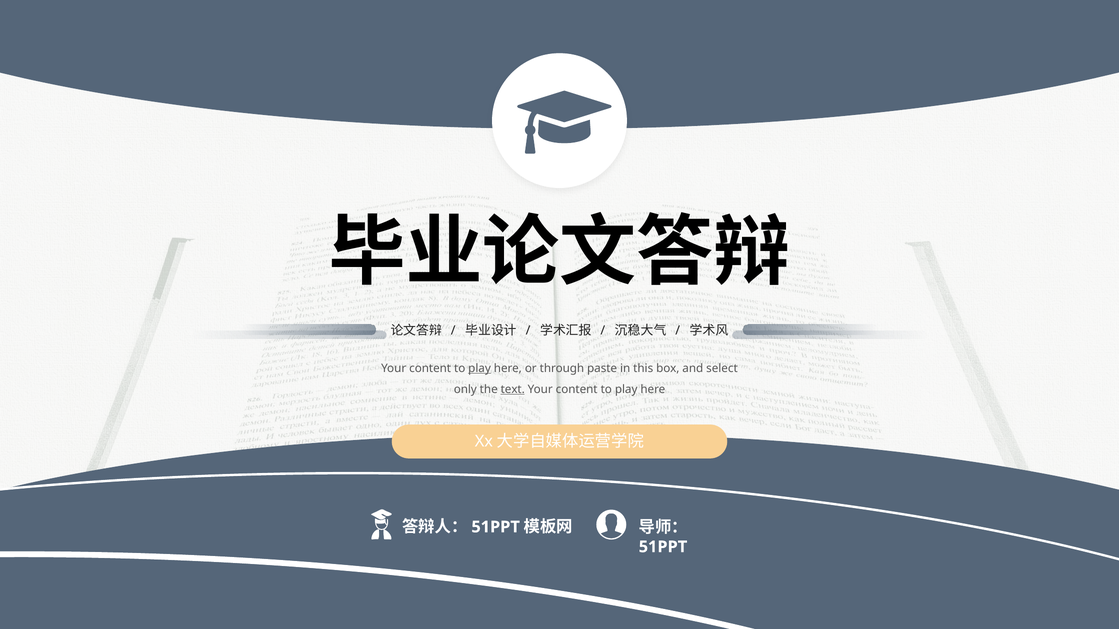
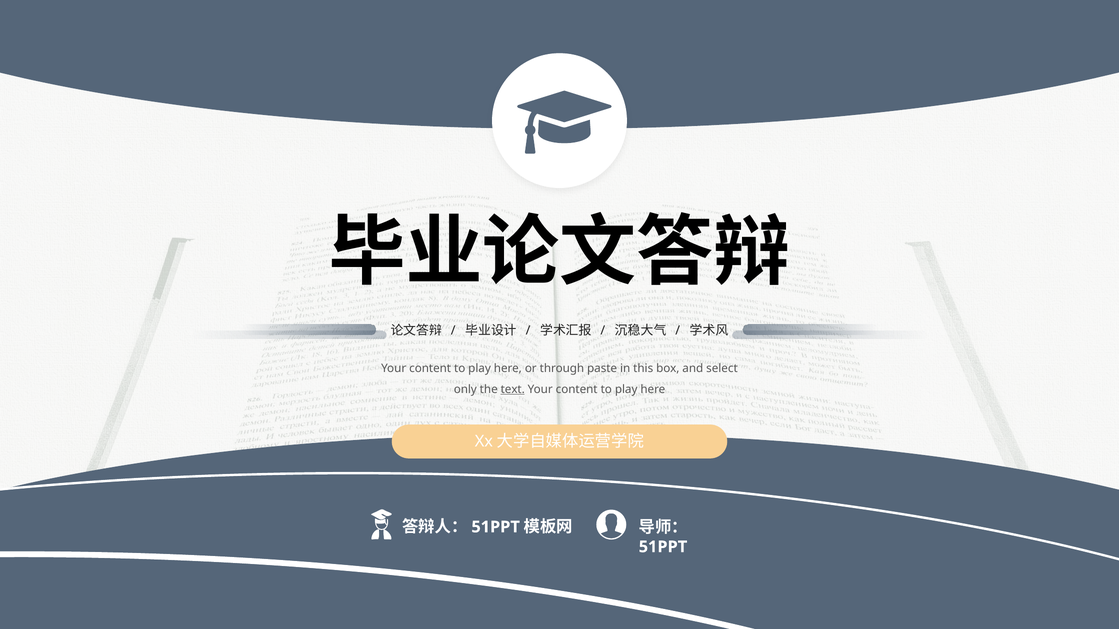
play underline: present -> none (480, 369)
